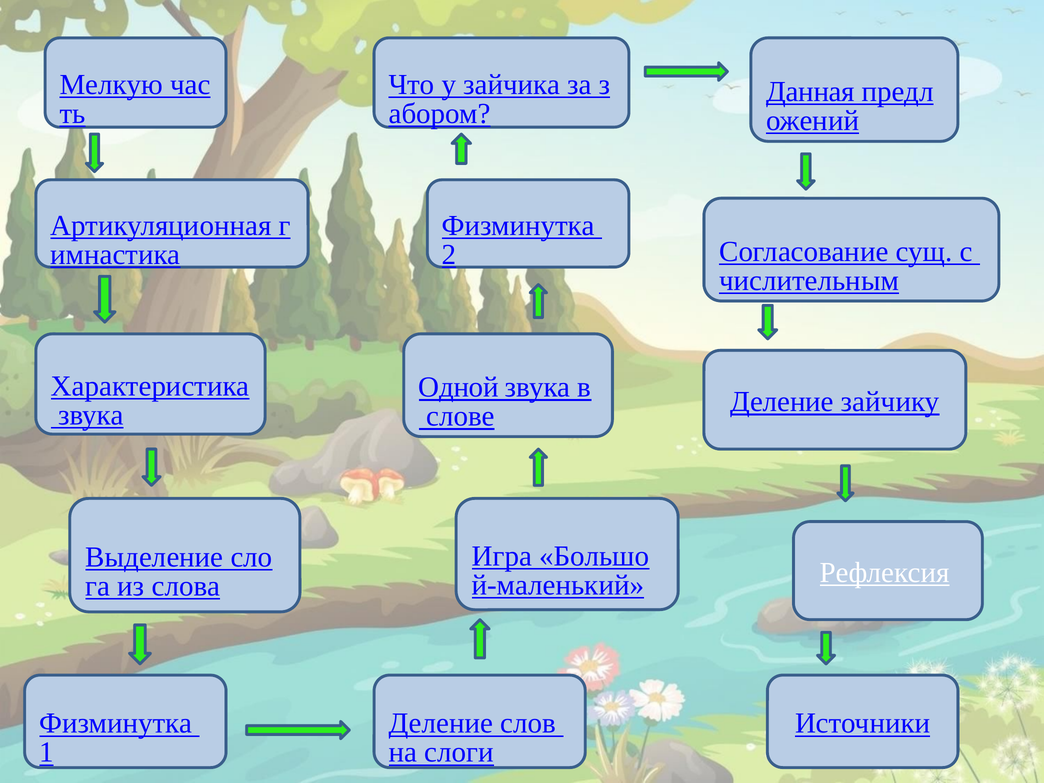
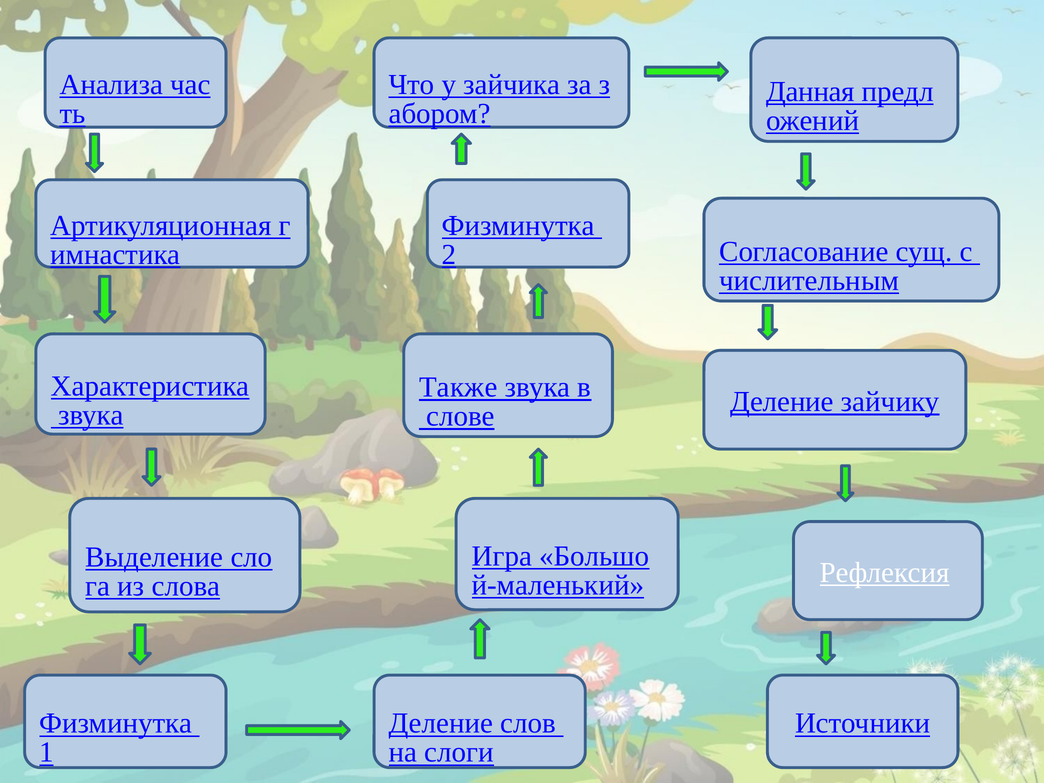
Мелкую: Мелкую -> Анализа (111, 85)
Одной: Одной -> Также (458, 387)
